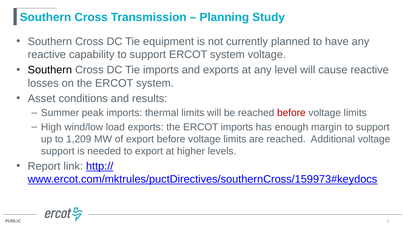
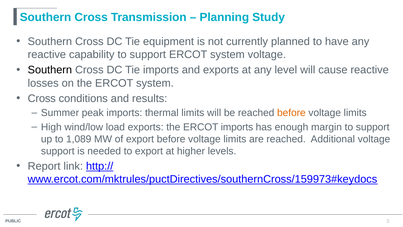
Asset: Asset -> Cross (42, 98)
before colour: red -> orange (291, 113)
1,209: 1,209 -> 1,089 (79, 139)
